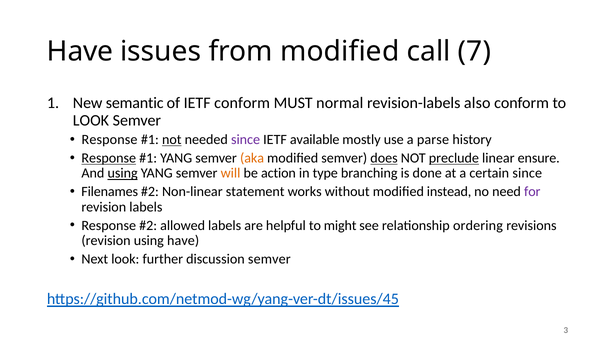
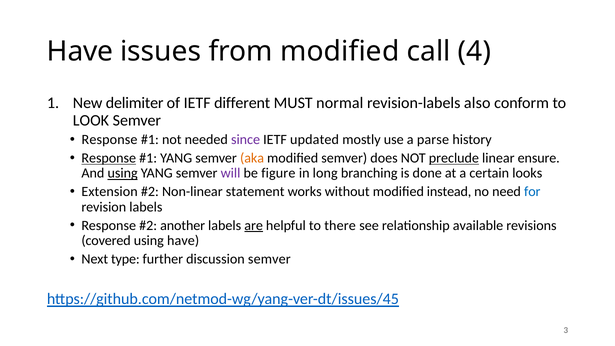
7: 7 -> 4 (475, 52)
semantic: semantic -> delimiter (135, 103)
IETF conform: conform -> different (242, 103)
not underline: present -> none (172, 140)
available: available -> updated (315, 140)
does underline: present -> none (384, 158)
will colour: orange -> purple (231, 173)
action: action -> figure (278, 173)
type: type -> long (325, 173)
certain since: since -> looks (527, 173)
Filenames: Filenames -> Extension (110, 192)
for colour: purple -> blue (532, 192)
allowed: allowed -> another (183, 225)
are underline: none -> present (254, 225)
might: might -> there (340, 225)
ordering: ordering -> available (478, 225)
revision: revision -> covered (106, 241)
Next look: look -> type (125, 259)
